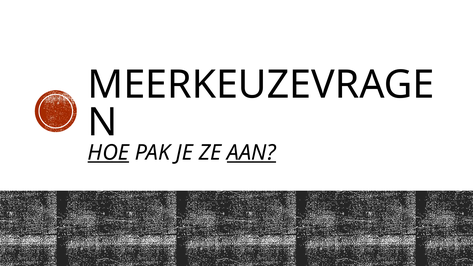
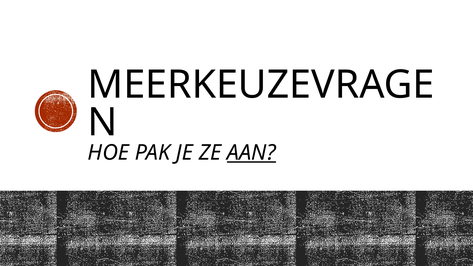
HOE underline: present -> none (108, 153)
